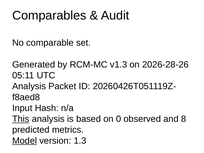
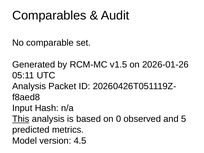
v1.3: v1.3 -> v1.5 (119, 65)
2026-28-26: 2026-28-26 -> 2026-01-26 (165, 65)
8: 8 -> 5 (184, 119)
Model underline: present -> none (25, 141)
1.3: 1.3 -> 4.5 (80, 141)
